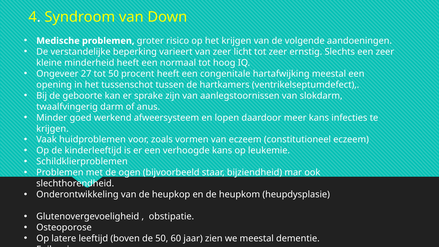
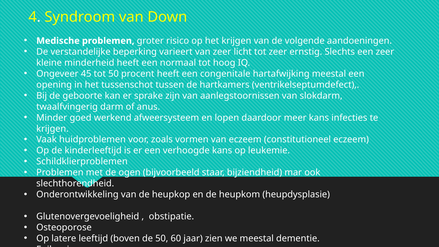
27: 27 -> 45 (86, 74)
